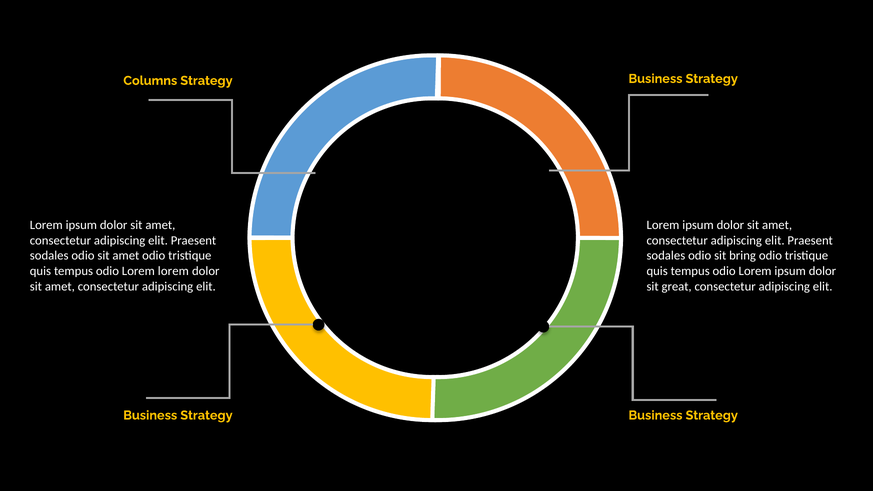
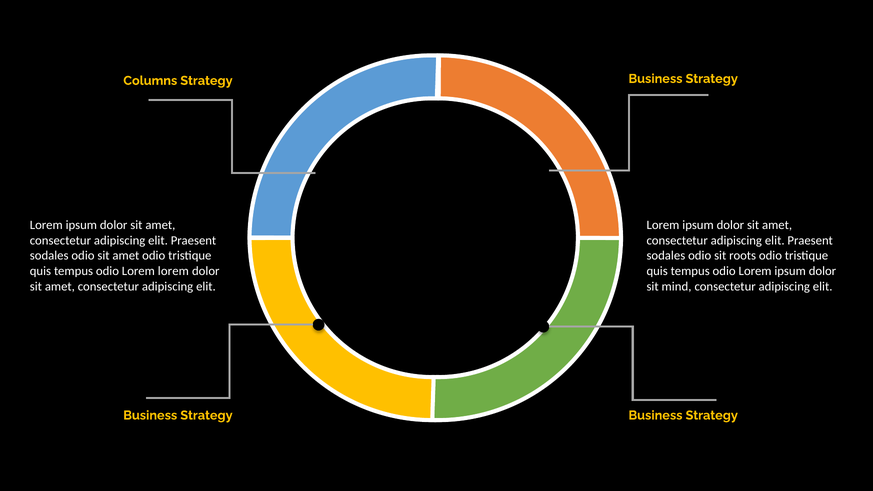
bring: bring -> roots (743, 256)
great: great -> mind (677, 286)
